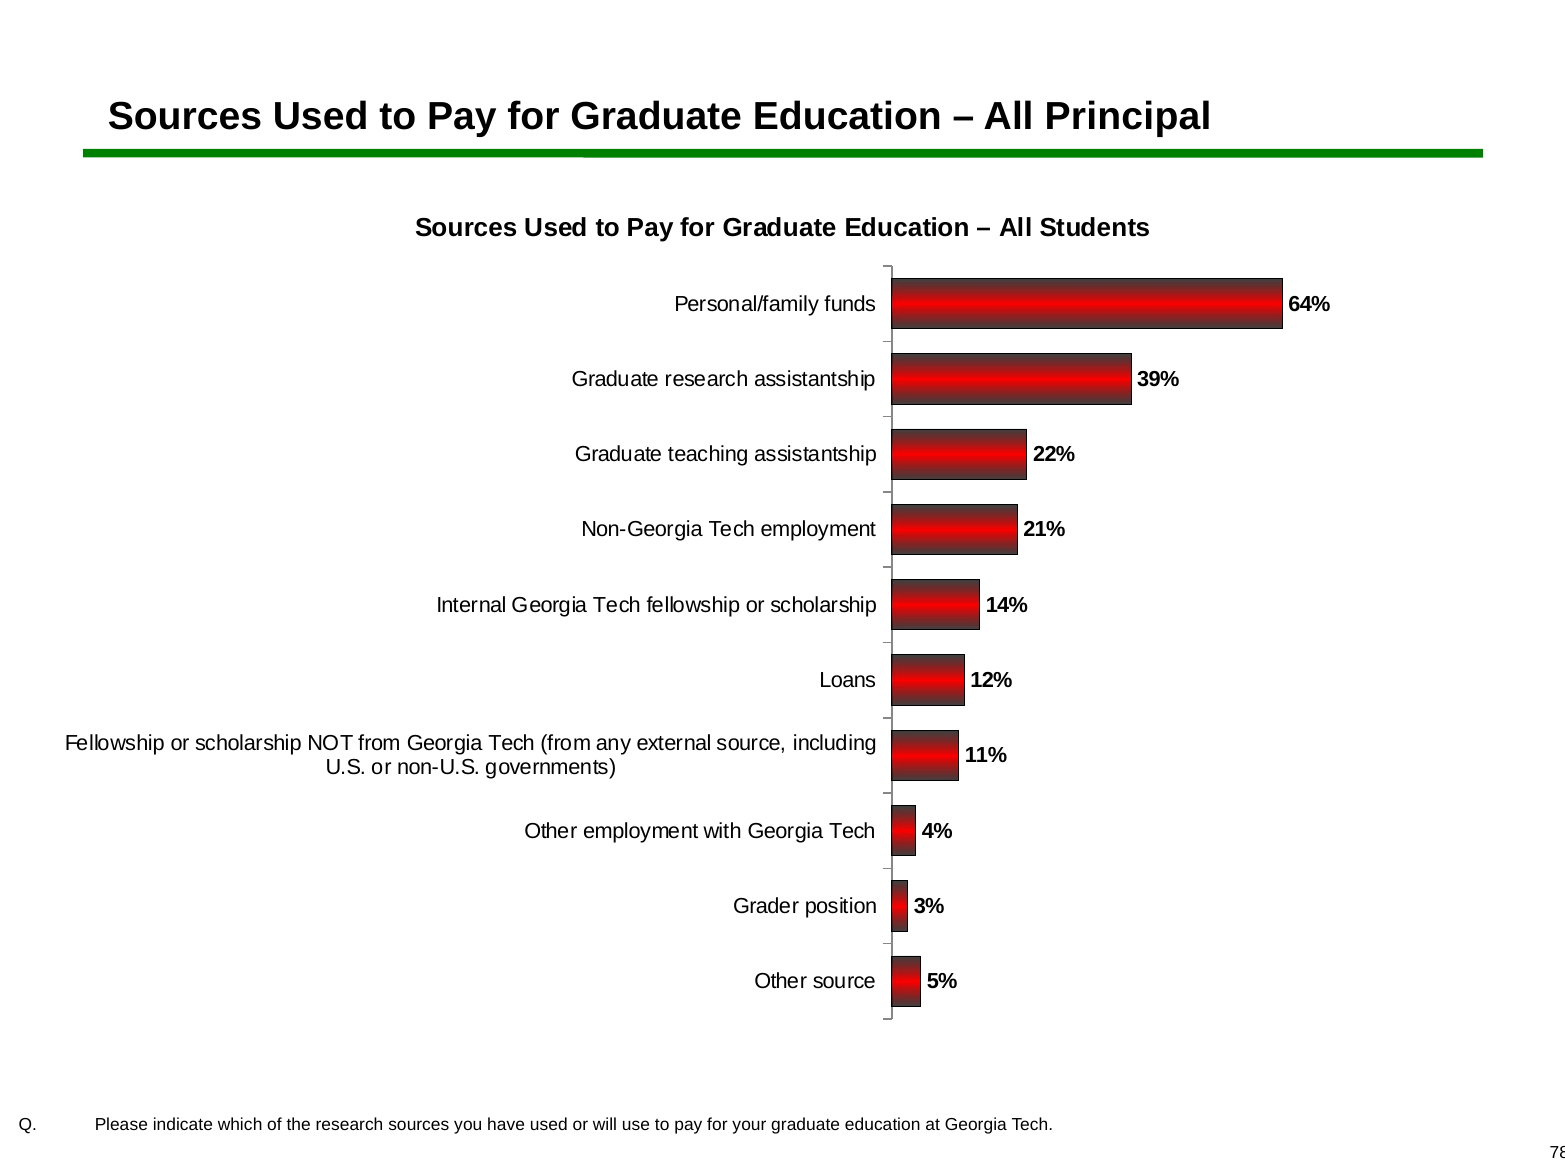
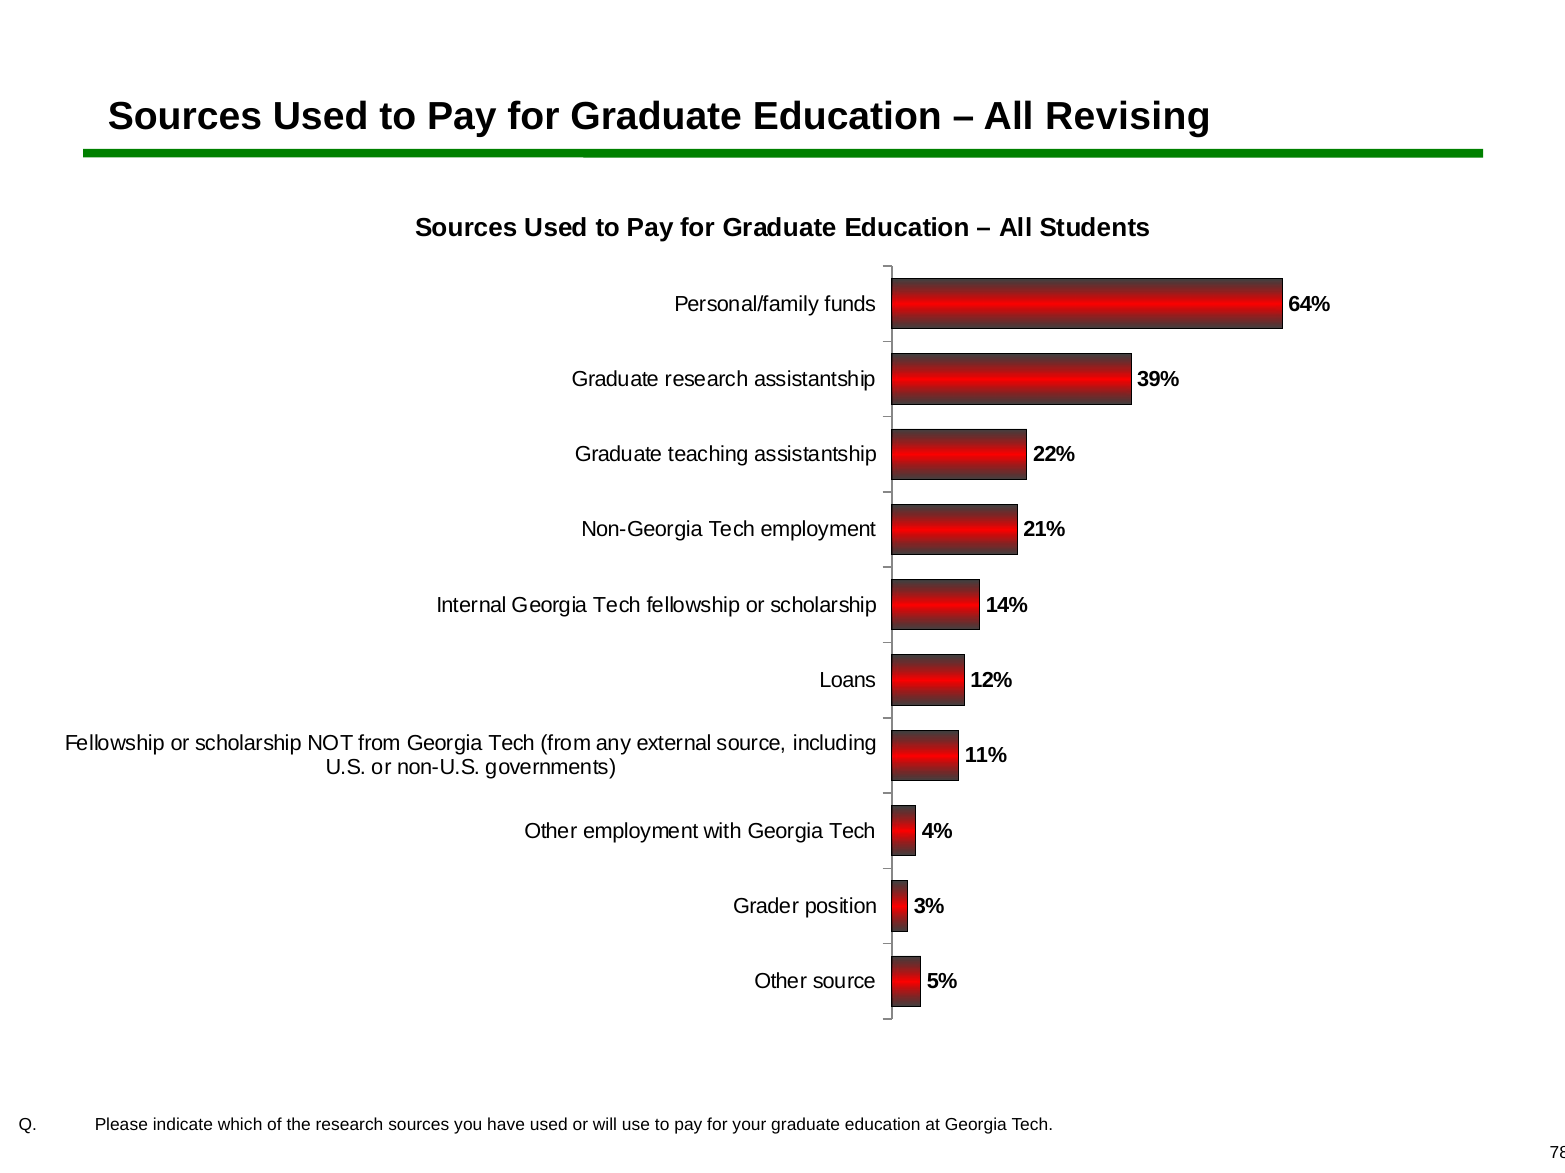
Principal: Principal -> Revising (1128, 116)
